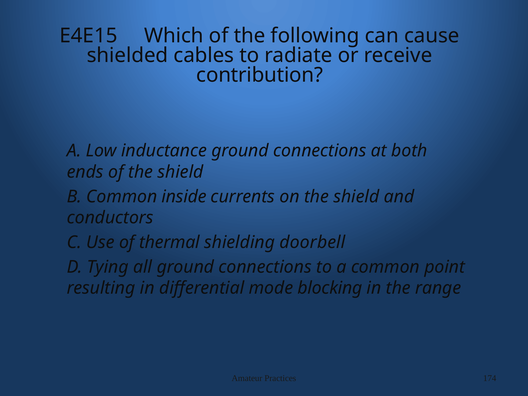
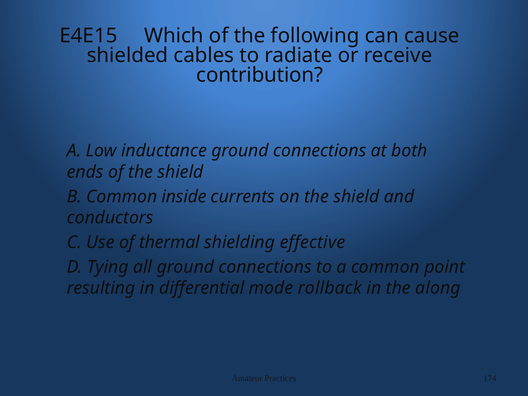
doorbell: doorbell -> effective (312, 242)
blocking: blocking -> rollback (330, 288)
range: range -> along (438, 288)
